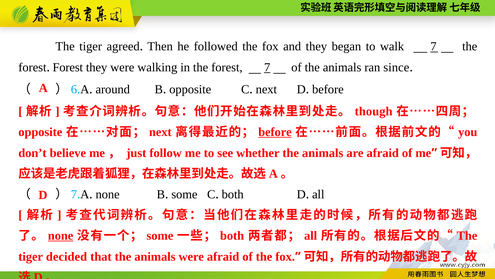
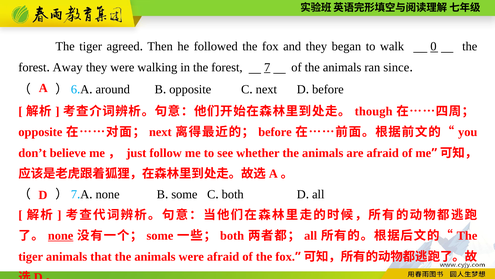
walk 7: 7 -> 0 (433, 46)
Forest: Forest -> Away (68, 67)
before underline: present -> none (275, 132)
tiger decided: decided -> animals (67, 256)
